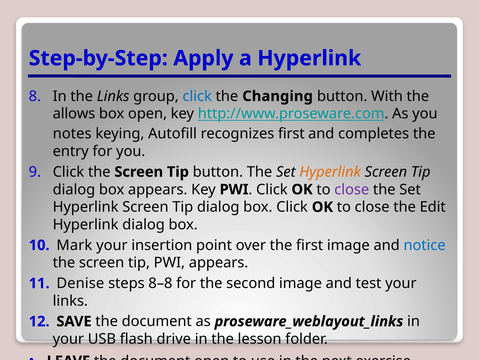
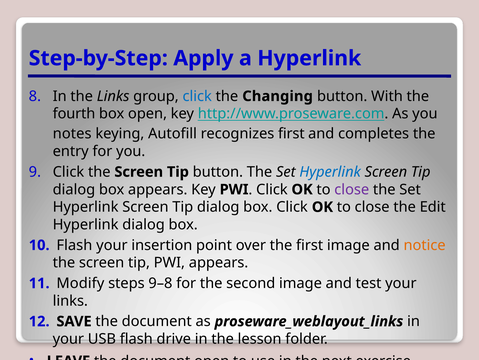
allows: allows -> fourth (74, 114)
Hyperlink colour: orange -> blue (330, 172)
Mark: Mark -> Flash (74, 245)
notice colour: blue -> orange (425, 245)
Denise: Denise -> Modify (80, 283)
8–8: 8–8 -> 9–8 (160, 283)
